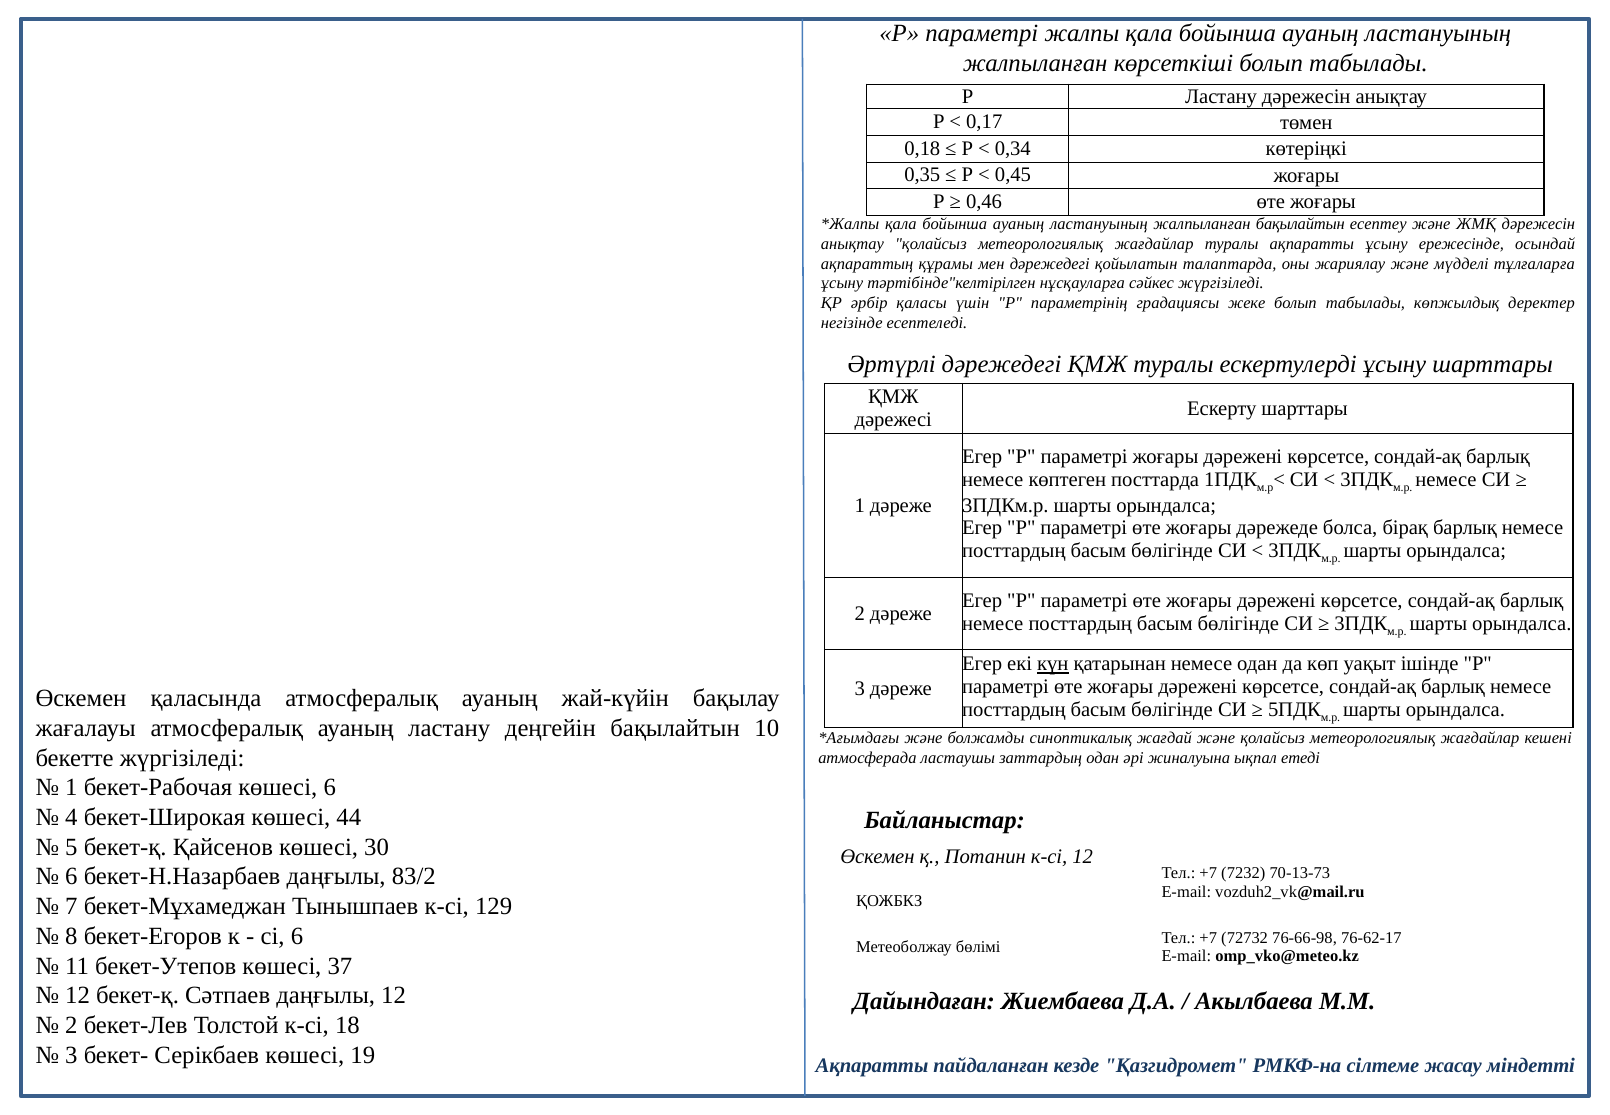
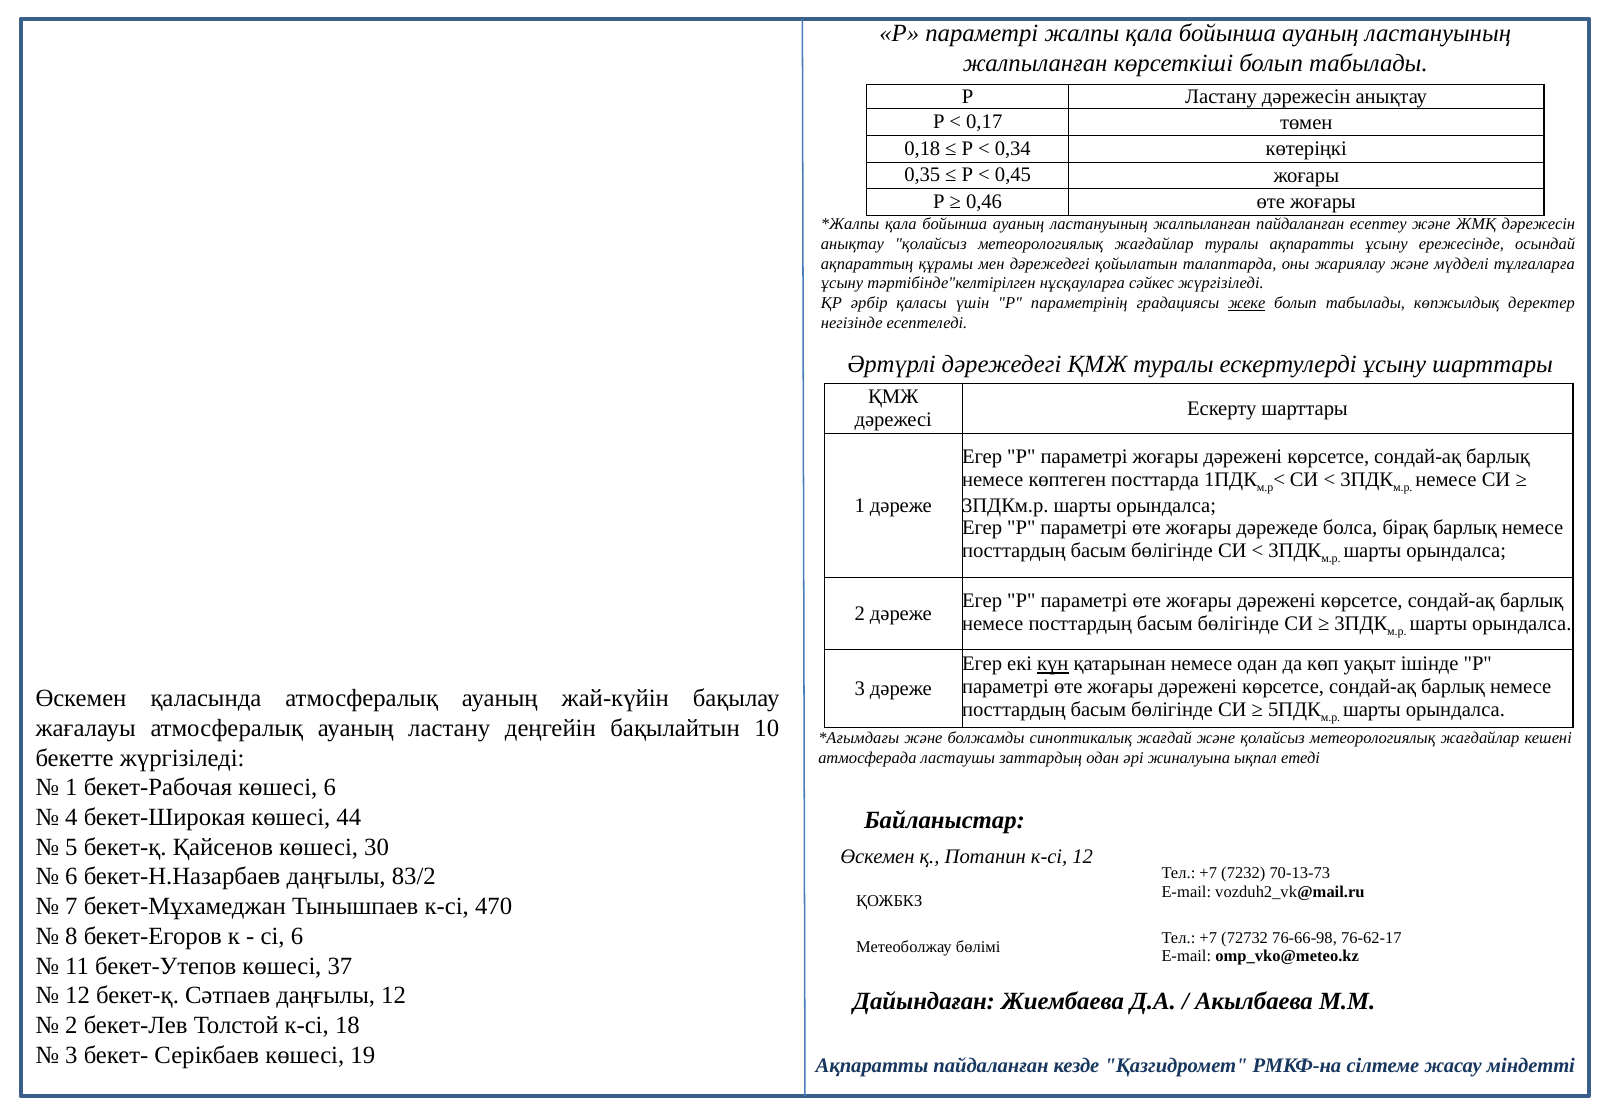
жалпыланған бақылайтын: бақылайтын -> пайдаланған (1300, 224)
жеке underline: none -> present (1247, 303)
129: 129 -> 470 (494, 906)
